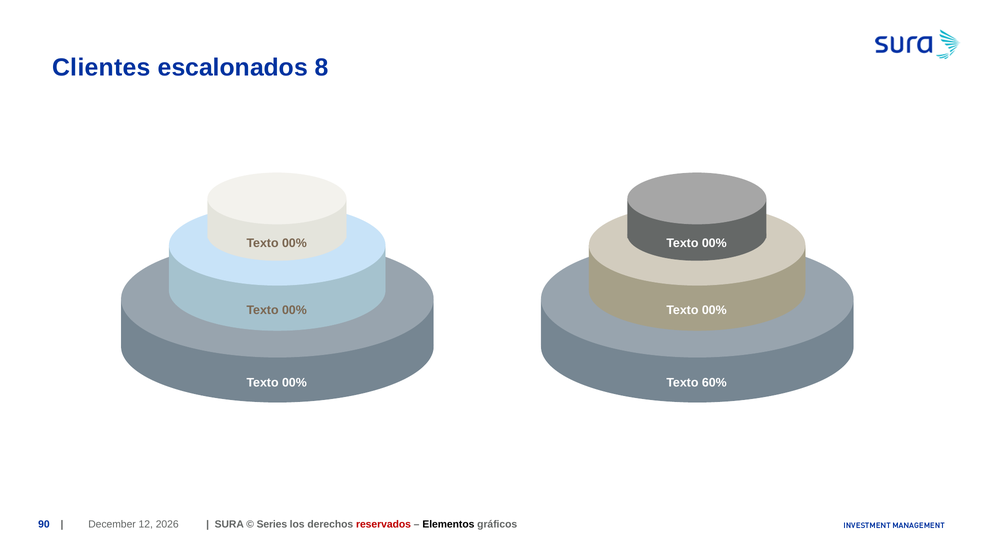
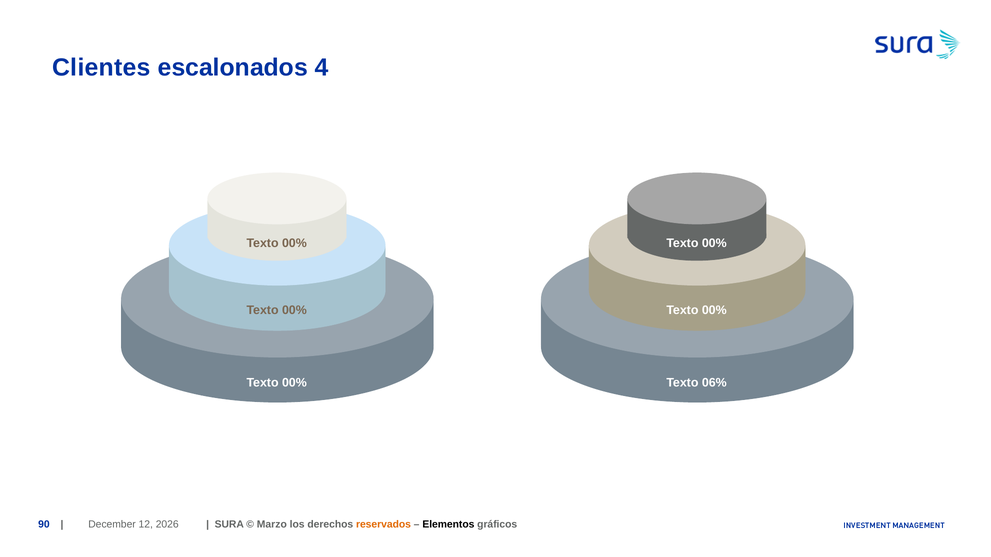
8: 8 -> 4 (322, 68)
60%: 60% -> 06% (714, 383)
Series: Series -> Marzo (272, 525)
reservados colour: red -> orange (383, 525)
